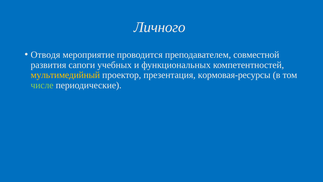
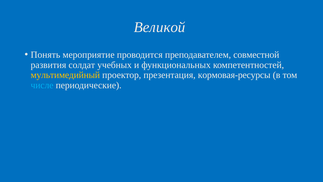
Личного: Личного -> Великой (160, 27)
Отводя: Отводя -> Понять (45, 55)
сапоги: сапоги -> солдат (82, 65)
числе colour: light green -> light blue (42, 85)
